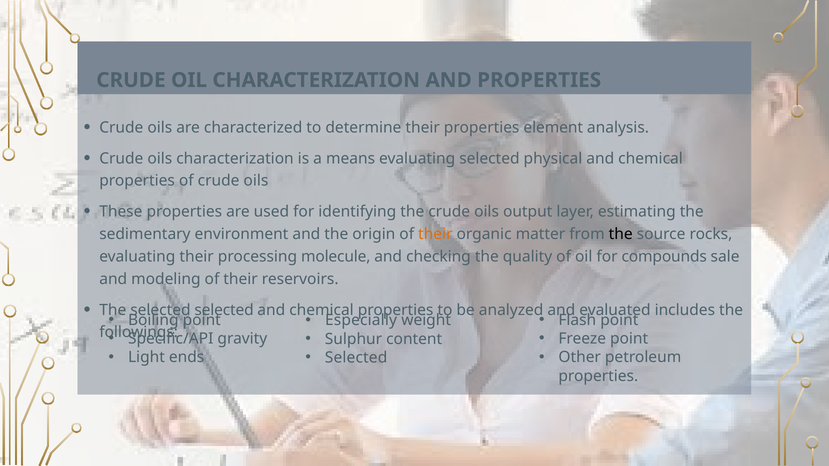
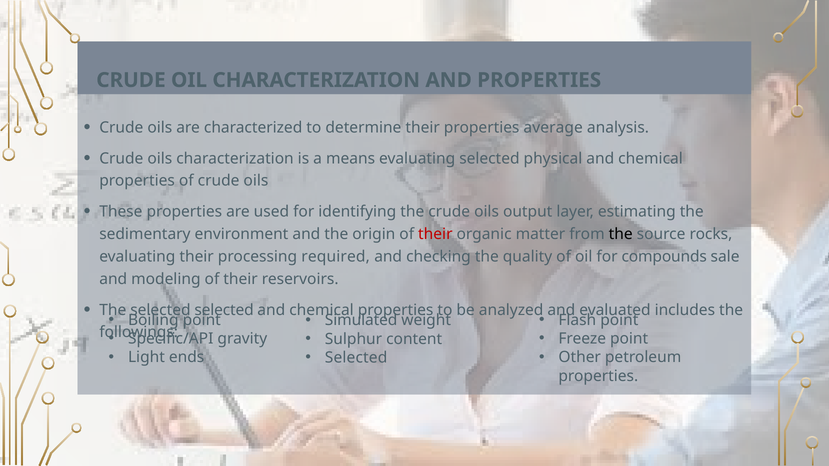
element: element -> average (553, 128)
their colour: orange -> red (435, 234)
molecule: molecule -> required (336, 257)
Especially: Especially -> Simulated (361, 321)
